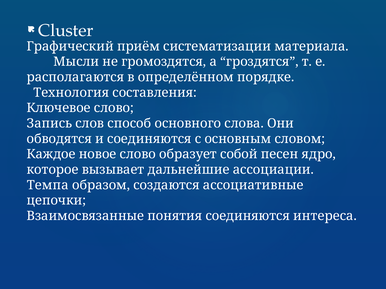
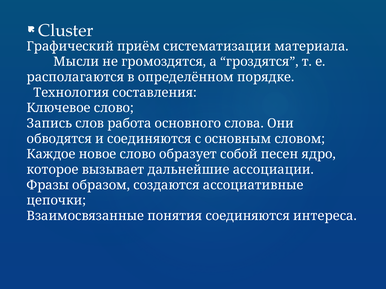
способ: способ -> работа (129, 124)
Темпа: Темпа -> Фразы (48, 185)
